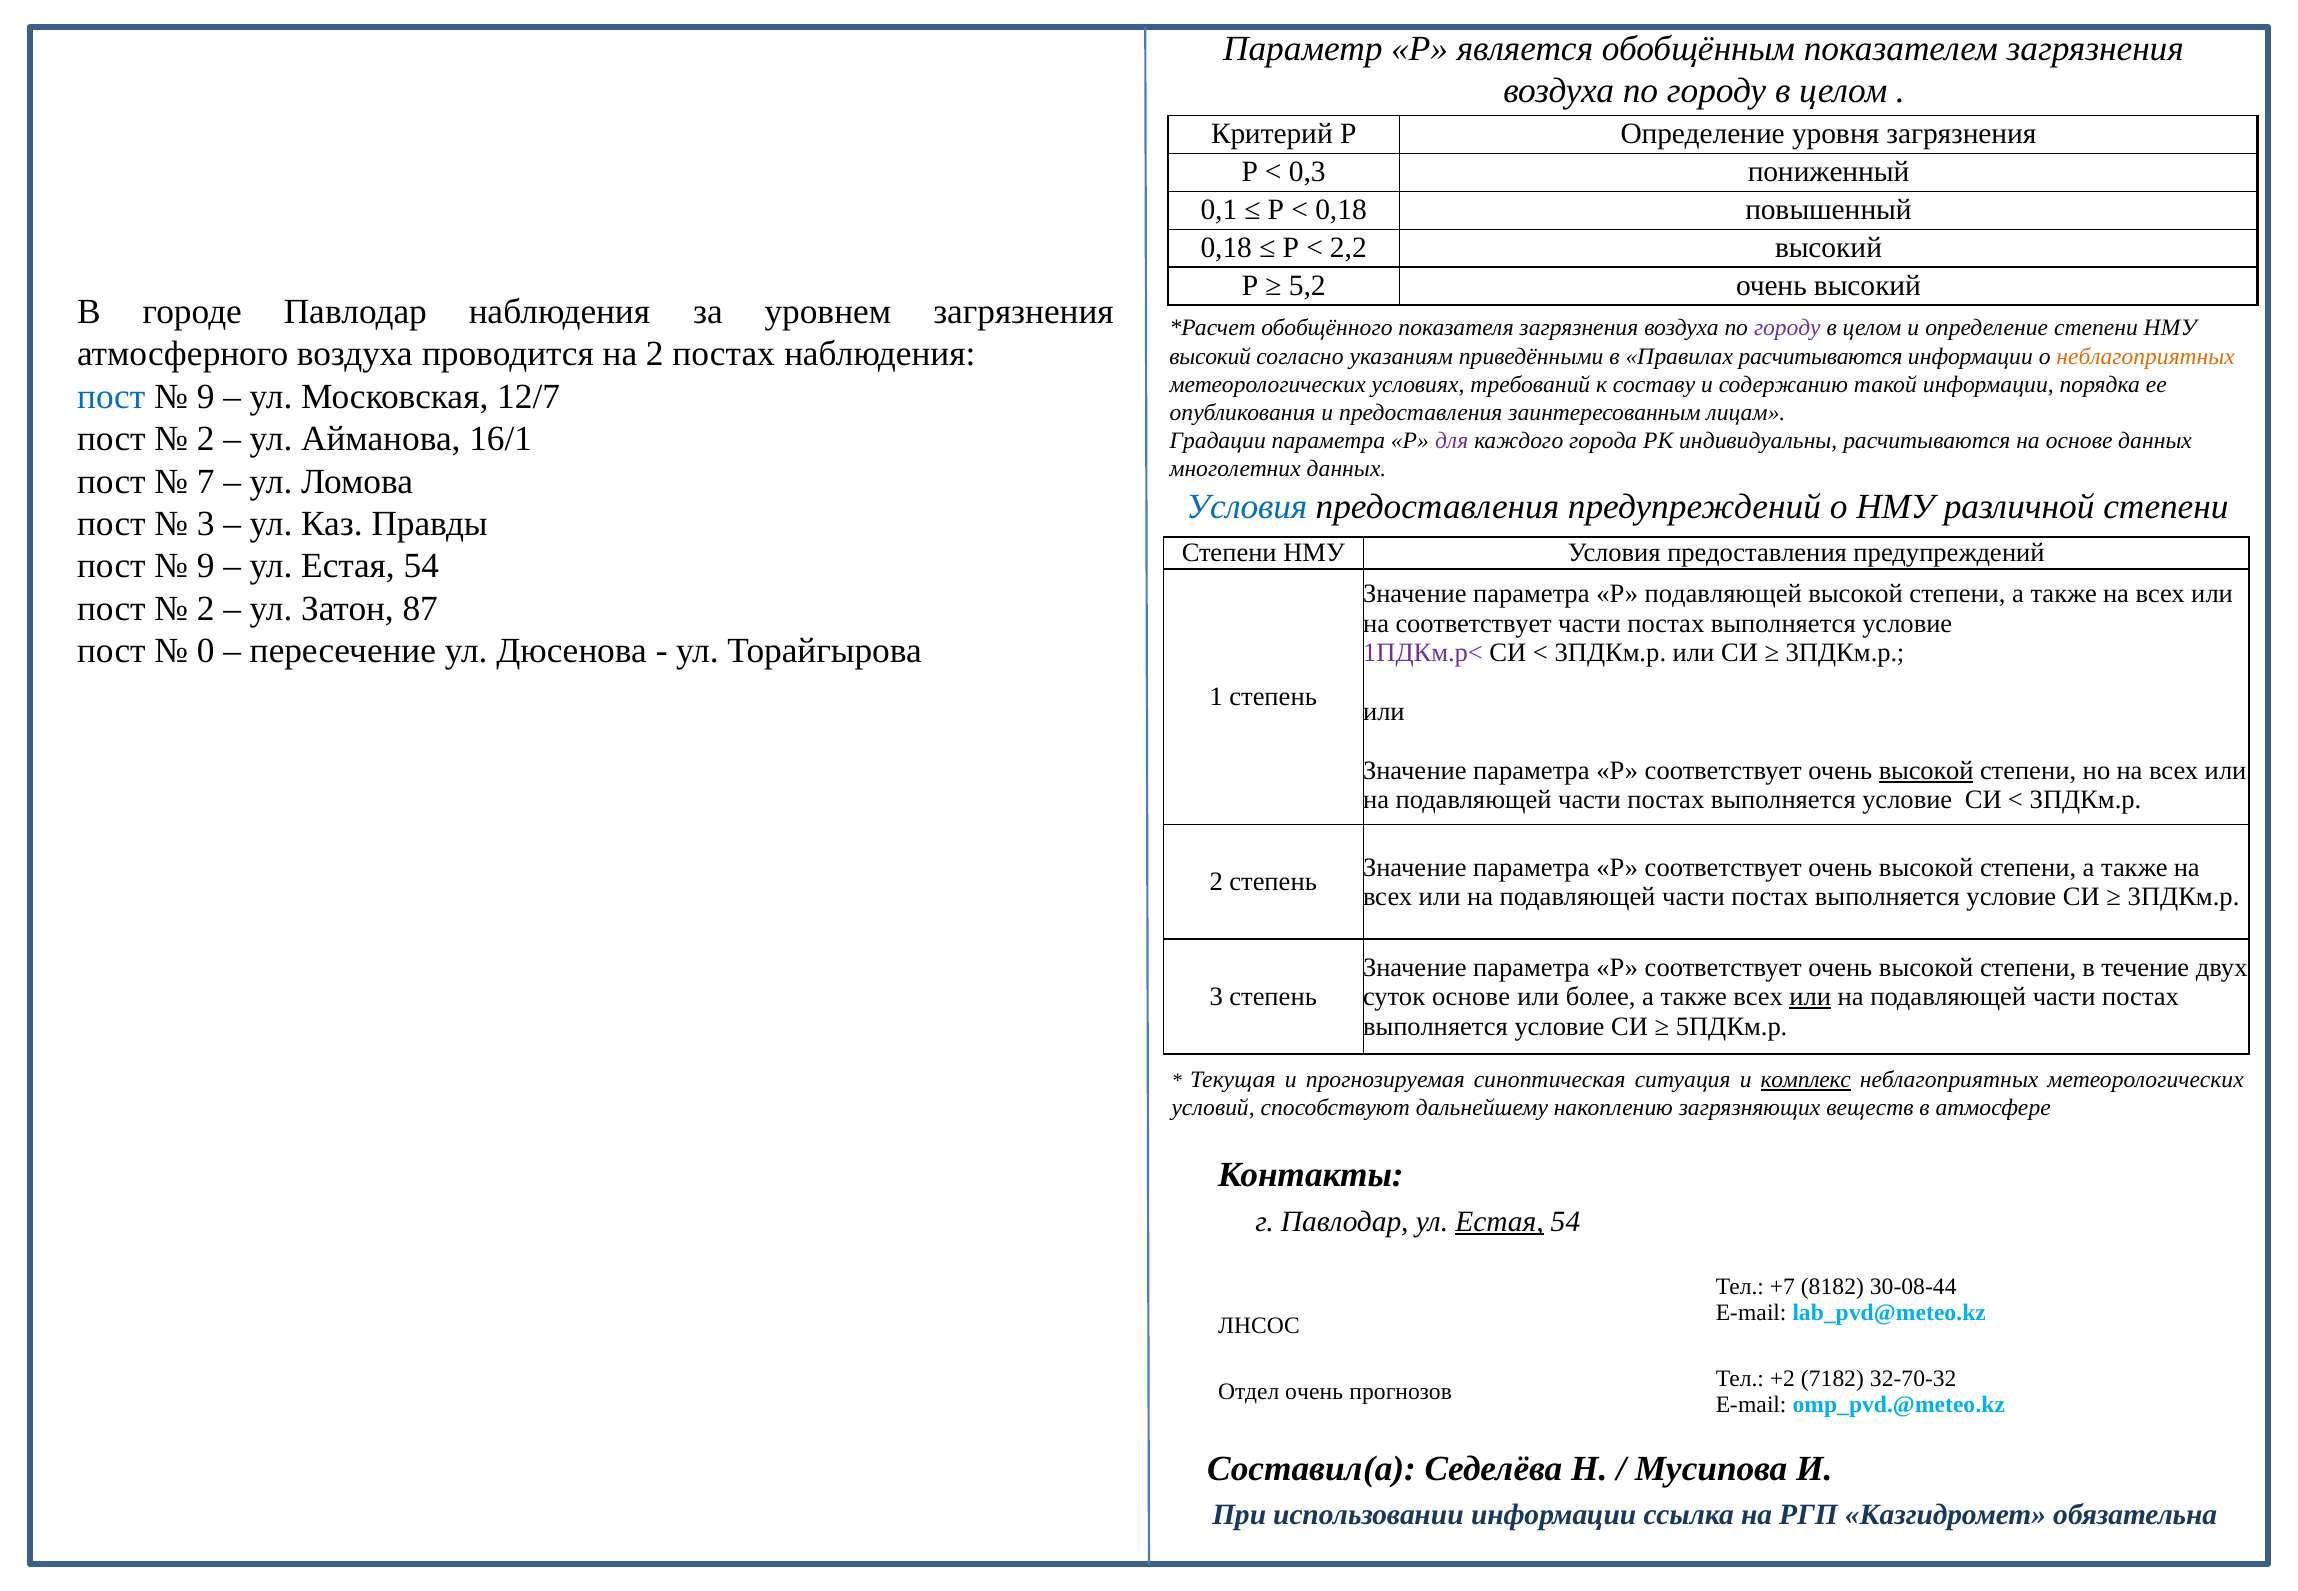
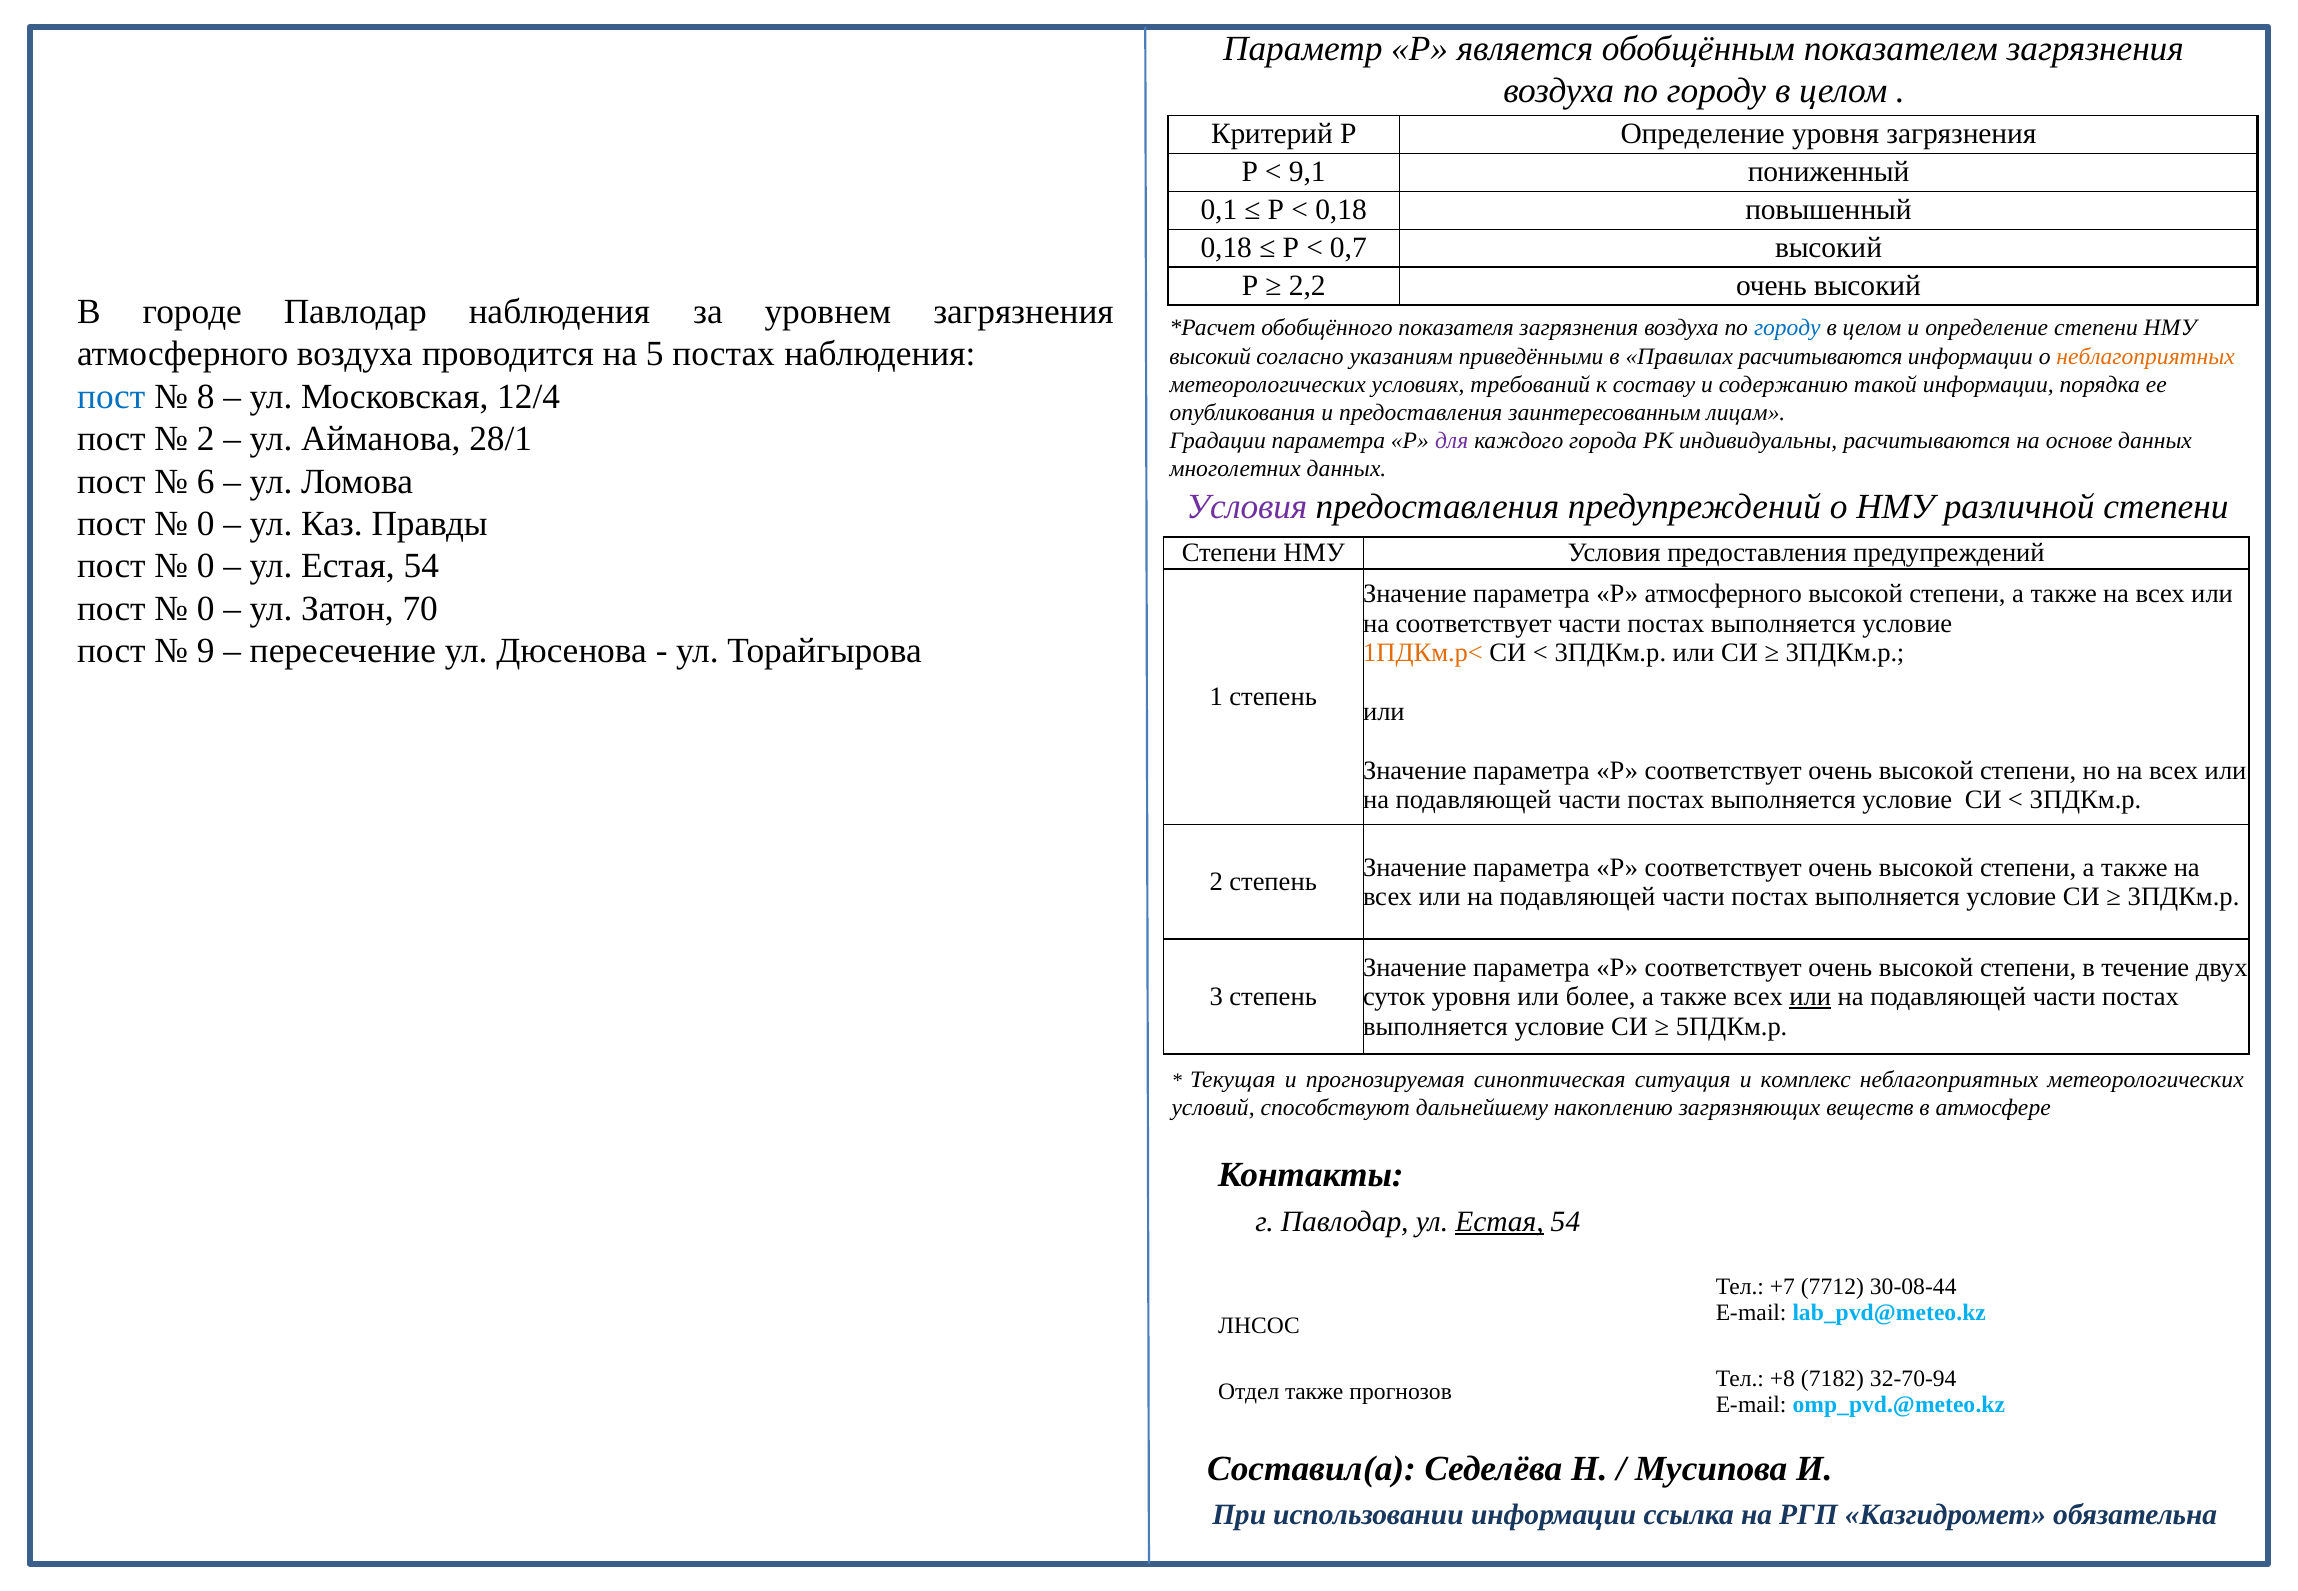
0,3: 0,3 -> 9,1 (1307, 172)
2,2: 2,2 -> 0,7 (1348, 248)
5,2: 5,2 -> 2,2 (1307, 286)
городу colour: purple -> blue (1787, 328)
на 2: 2 -> 5 (655, 354)
9: 9 -> 8 (206, 396)
12/7: 12/7 -> 12/4 (529, 396)
16/1: 16/1 -> 28/1 (501, 439)
7: 7 -> 6 (206, 481)
Условия colour: blue -> purple (1247, 507)
3: 3 -> 0 (206, 524)
9: 9 -> 0 (206, 566)
Р подавляющей: подавляющей -> атмосферного (1723, 594)
2: 2 -> 0 (206, 609)
87: 87 -> 70 (420, 609)
0: 0 -> 9 (206, 651)
1ПДКм.р< colour: purple -> orange (1423, 653)
высокой underline: present -> none (1926, 770)
суток основе: основе -> уровня (1471, 997)
комплекс underline: present -> none (1806, 1080)
8182: 8182 -> 7712 (1832, 1286)
+2: +2 -> +8 (1782, 1378)
32-70-32: 32-70-32 -> 32-70-94 (1913, 1378)
Отдел очень: очень -> также (1314, 1391)
